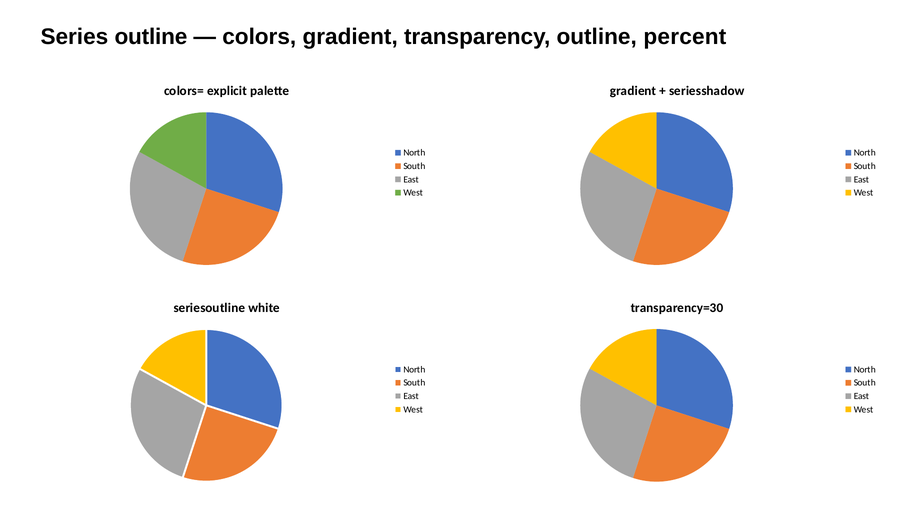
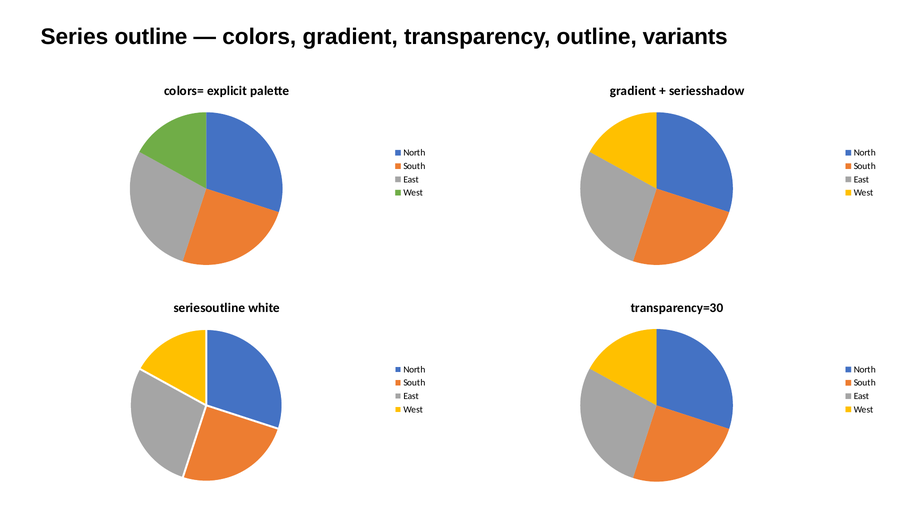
percent: percent -> variants (685, 37)
